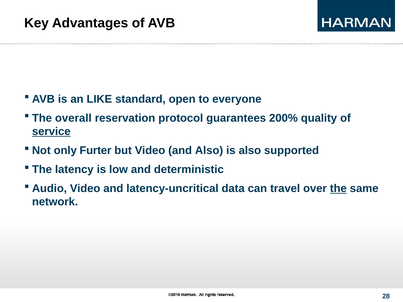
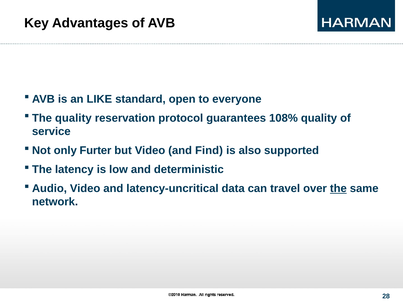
overall: overall -> quality (73, 118)
200%: 200% -> 108% (283, 118)
service underline: present -> none (51, 132)
and Also: Also -> Find (209, 151)
